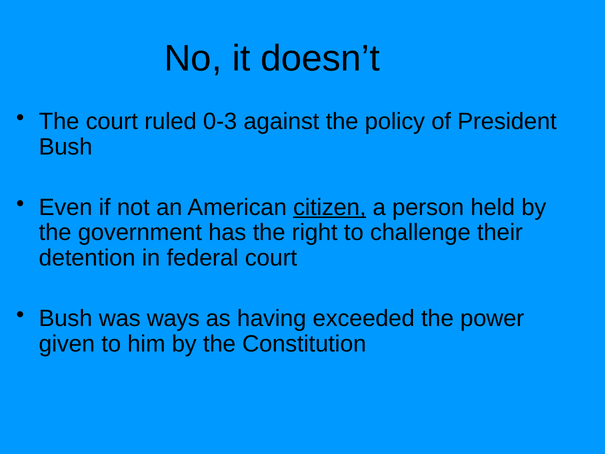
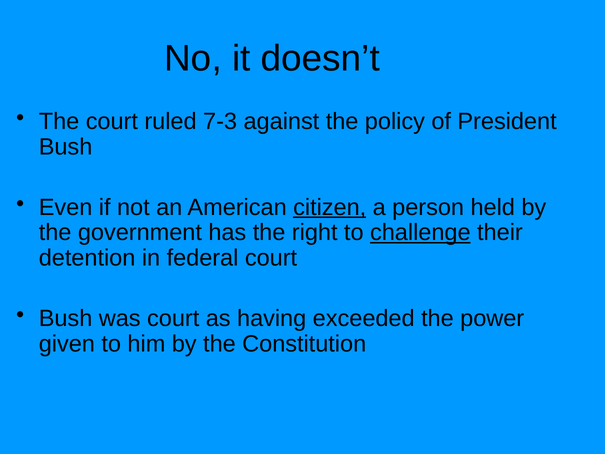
0-3: 0-3 -> 7-3 (220, 121)
challenge underline: none -> present (420, 233)
was ways: ways -> court (173, 318)
